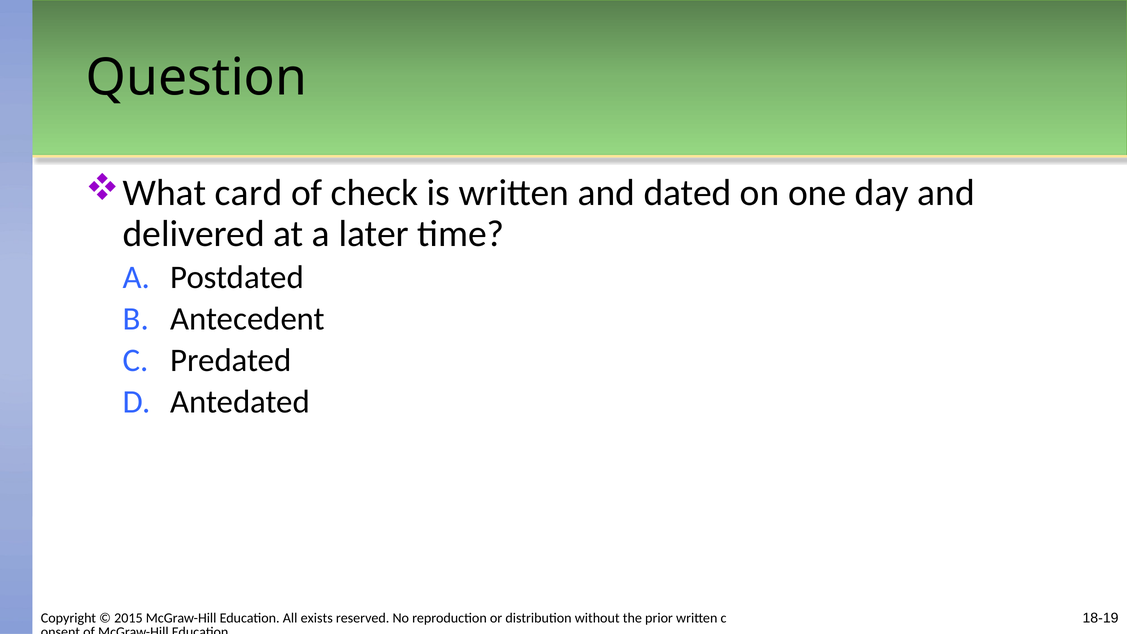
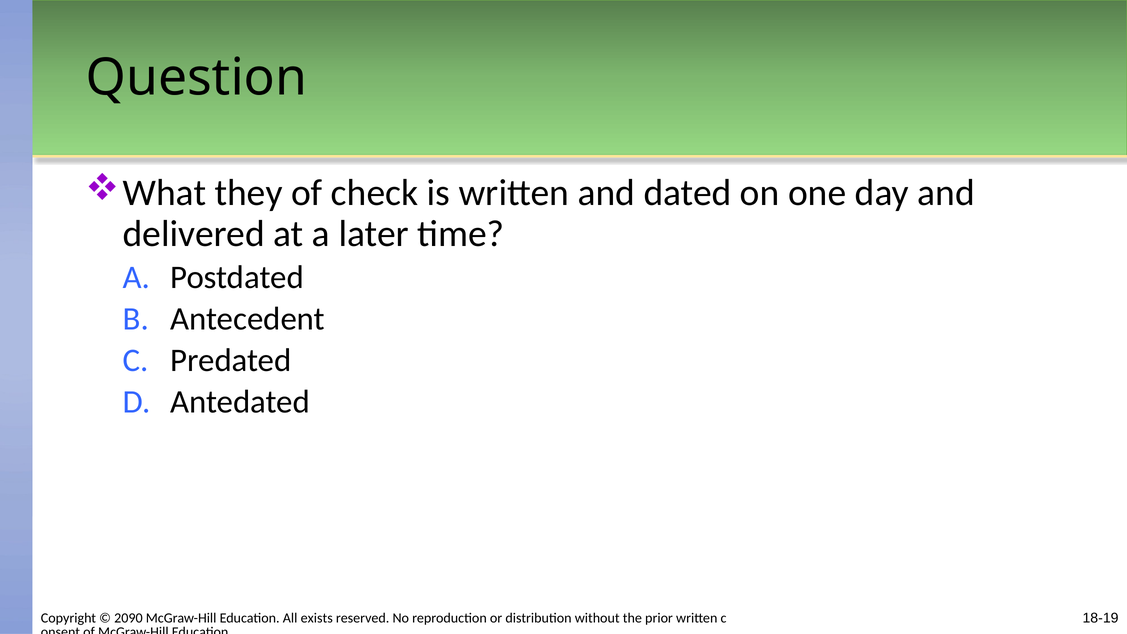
card: card -> they (249, 193)
2015: 2015 -> 2090 (128, 618)
